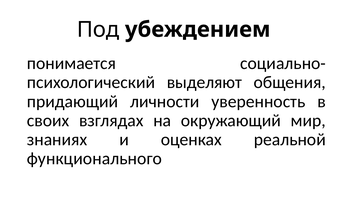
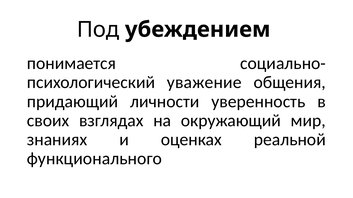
выделяют: выделяют -> уважение (204, 83)
